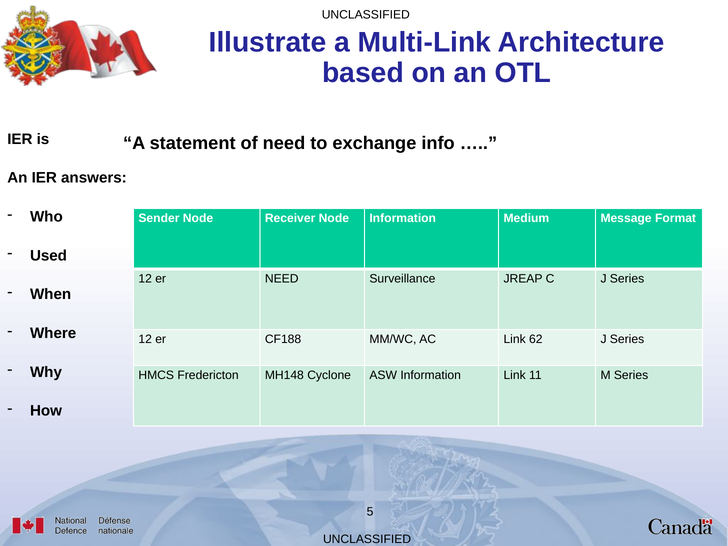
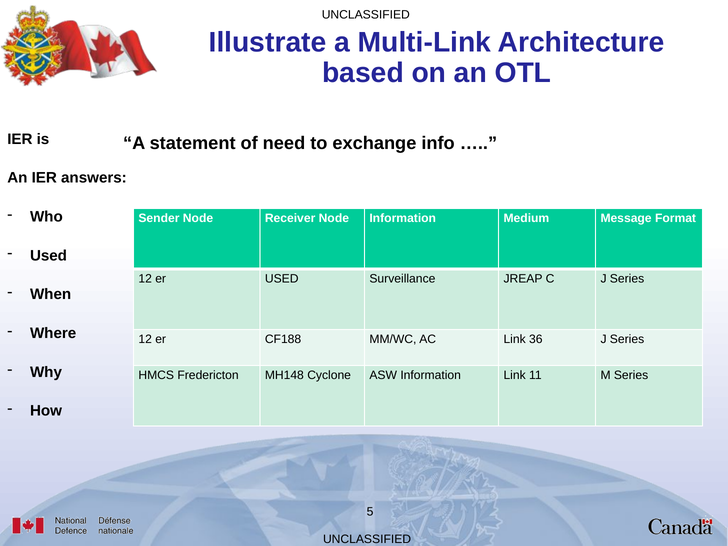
er NEED: NEED -> USED (282, 279)
62: 62 -> 36 (536, 339)
